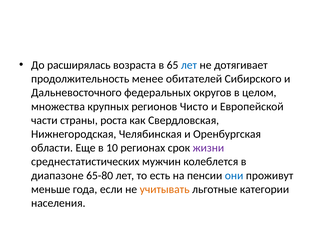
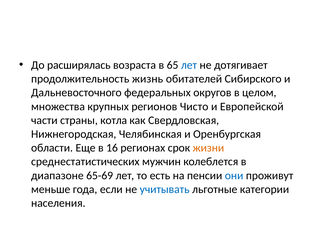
менее: менее -> жизнь (148, 79)
роста: роста -> котла (114, 120)
10: 10 -> 16 (112, 148)
жизни colour: purple -> orange (208, 148)
65-80: 65-80 -> 65-69 (100, 176)
учитывать colour: orange -> blue (165, 189)
